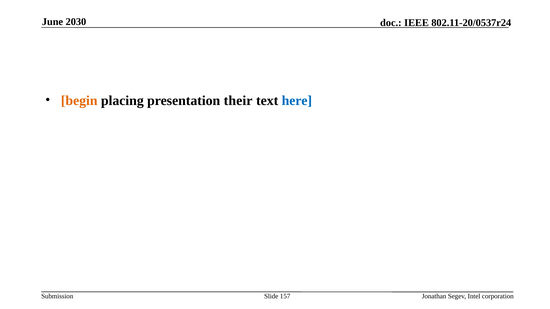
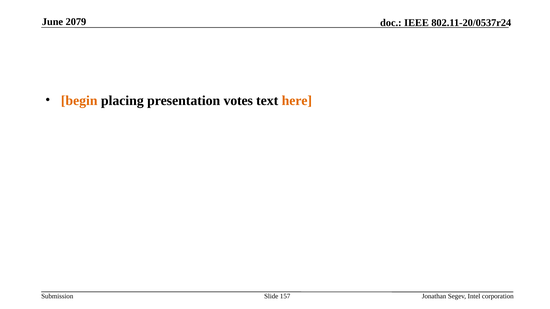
2030: 2030 -> 2079 (76, 22)
their: their -> votes (238, 101)
here colour: blue -> orange (297, 101)
